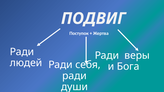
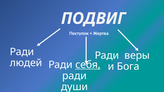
себя underline: none -> present (88, 65)
